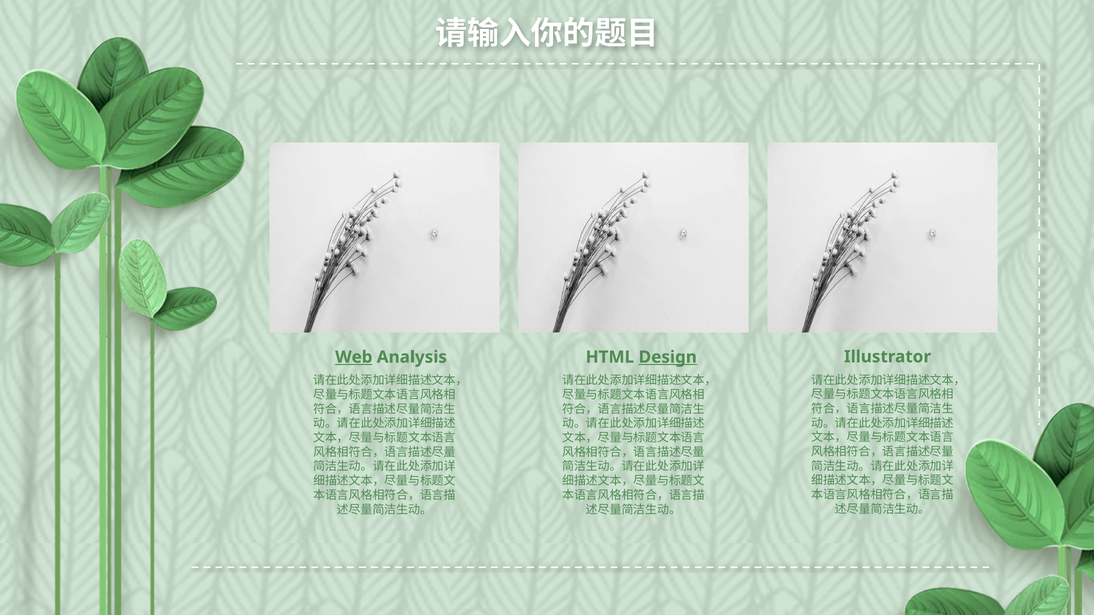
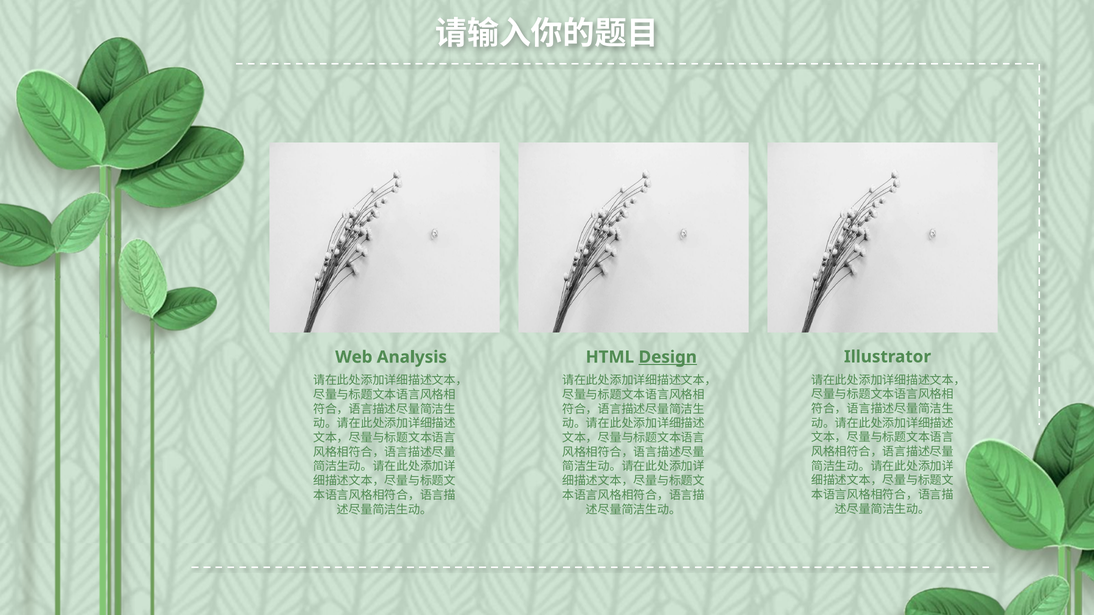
Web underline: present -> none (354, 357)
